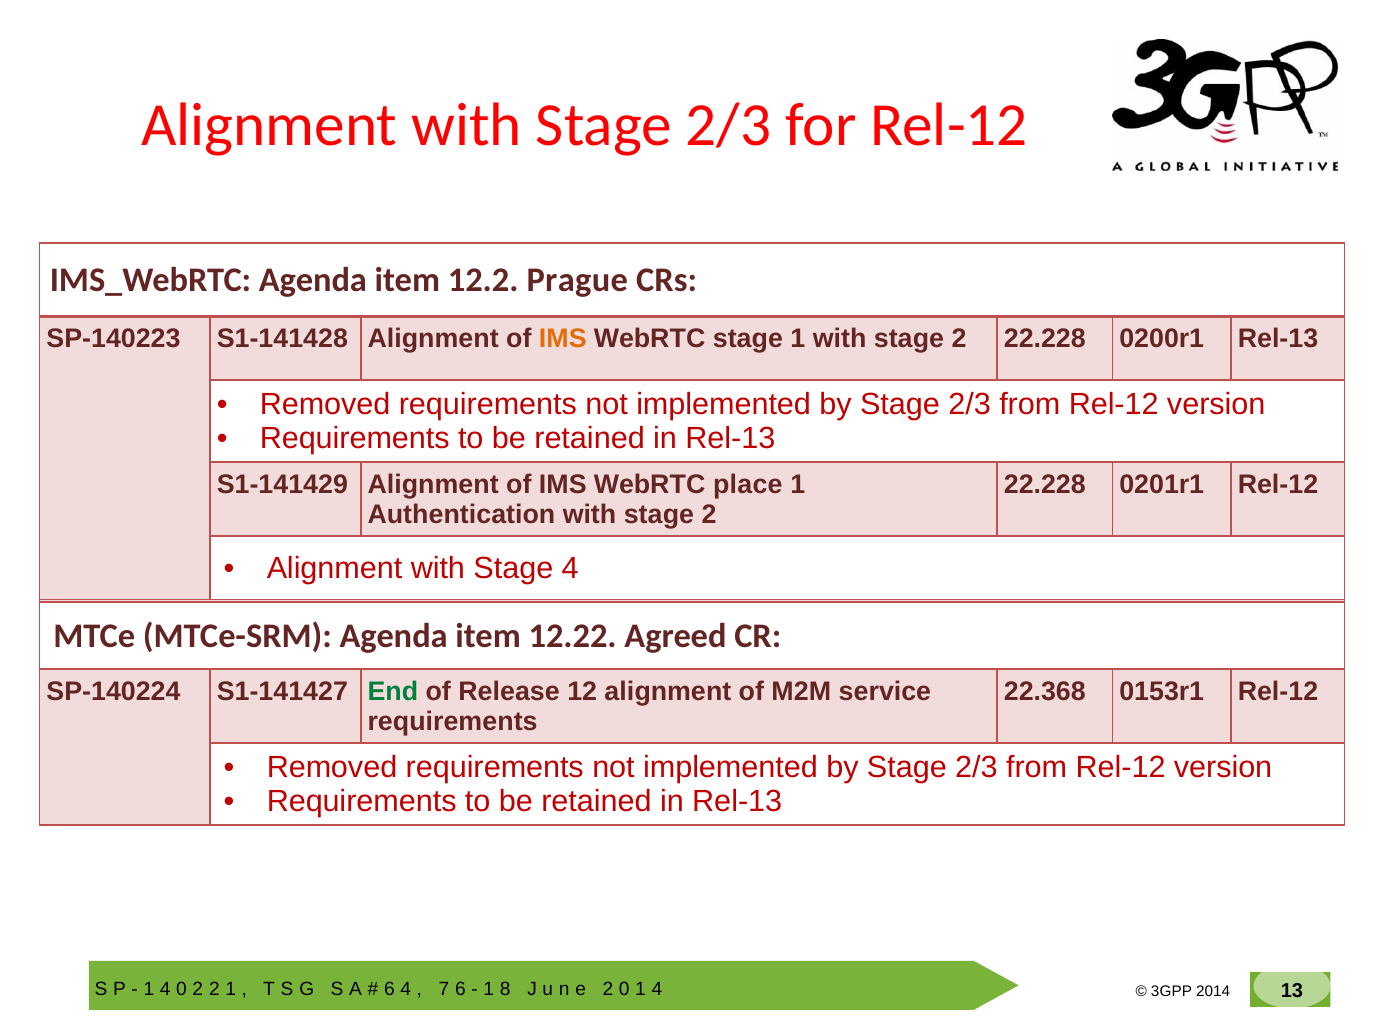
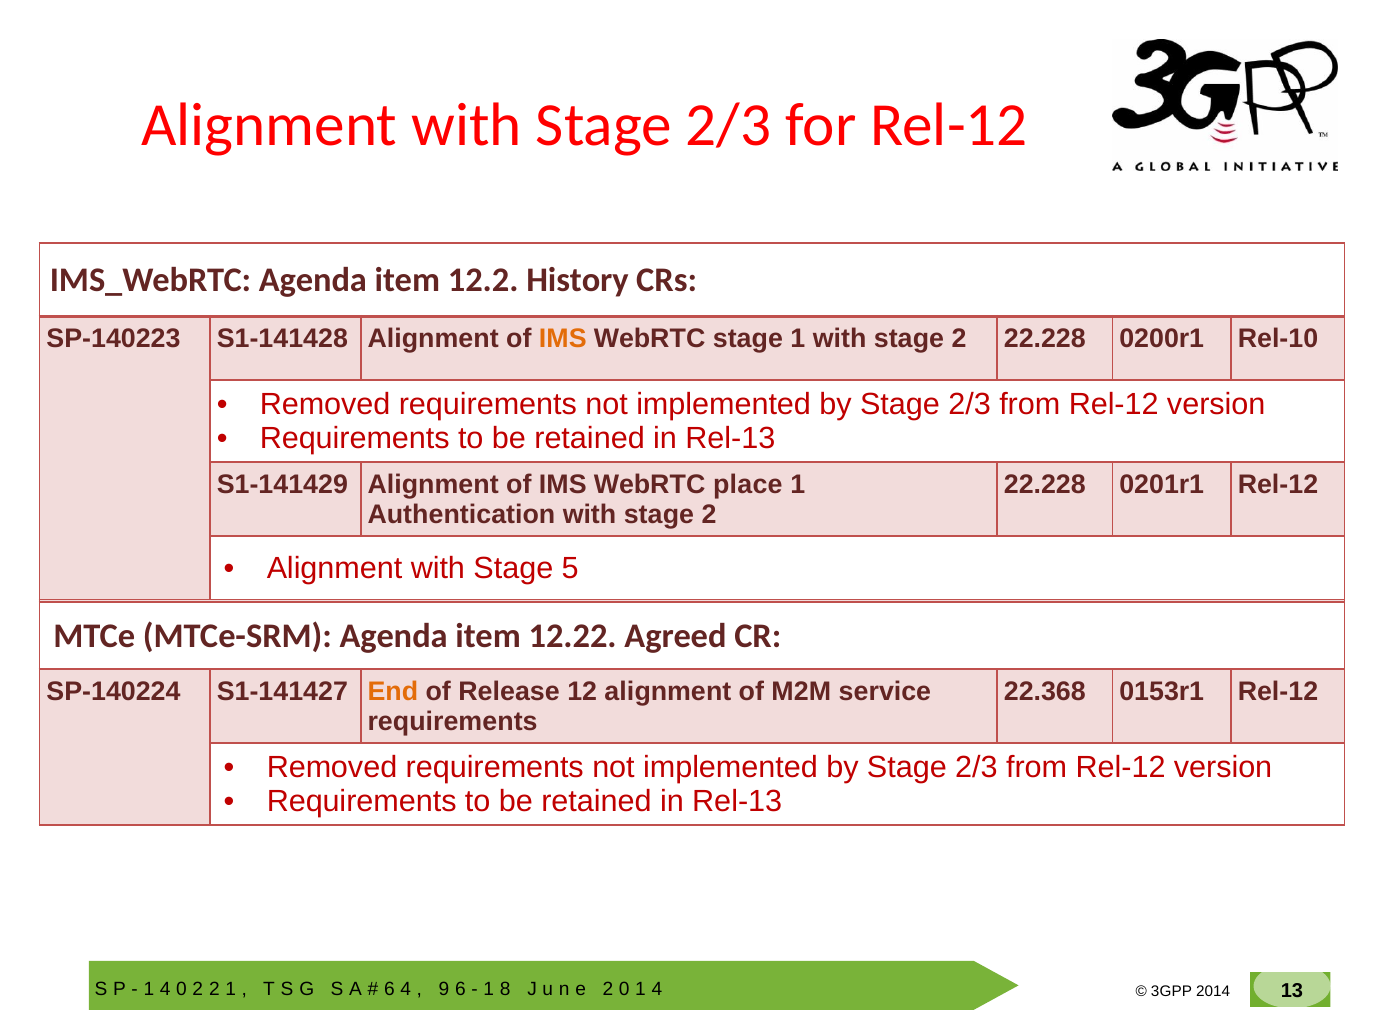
Prague: Prague -> History (577, 280)
0200r1 Rel-13: Rel-13 -> Rel-10 (1278, 339)
Stage 4: 4 -> 5 (570, 568)
End colour: green -> orange (393, 691)
7: 7 -> 9 (444, 988)
